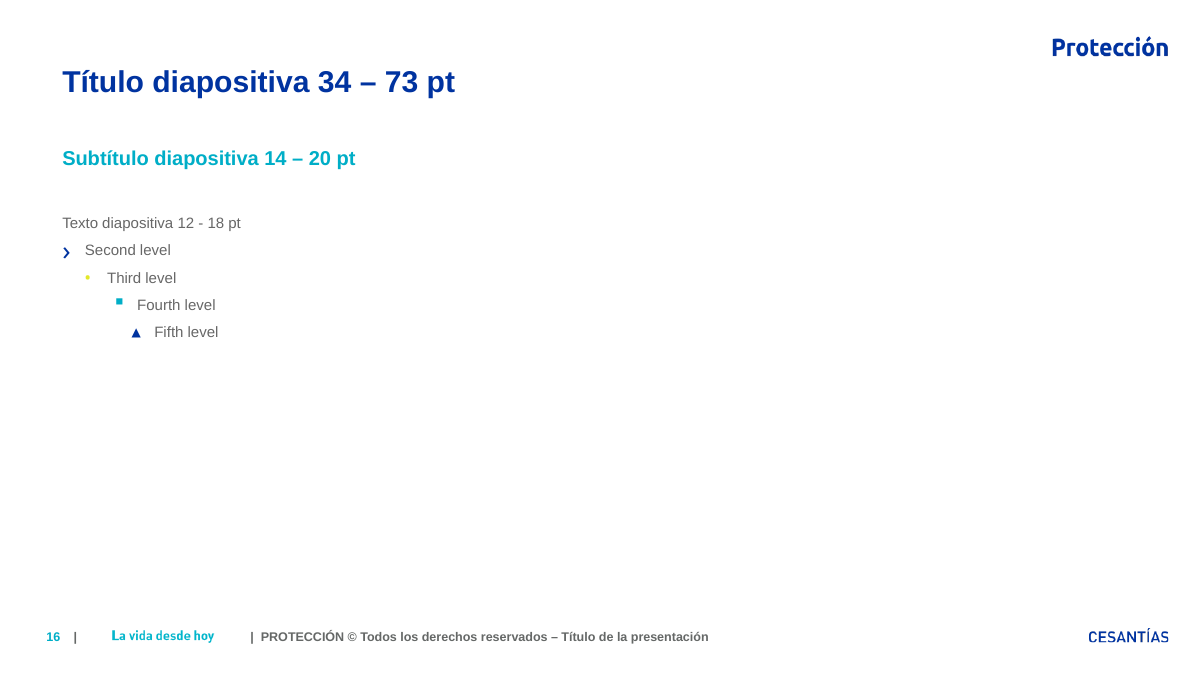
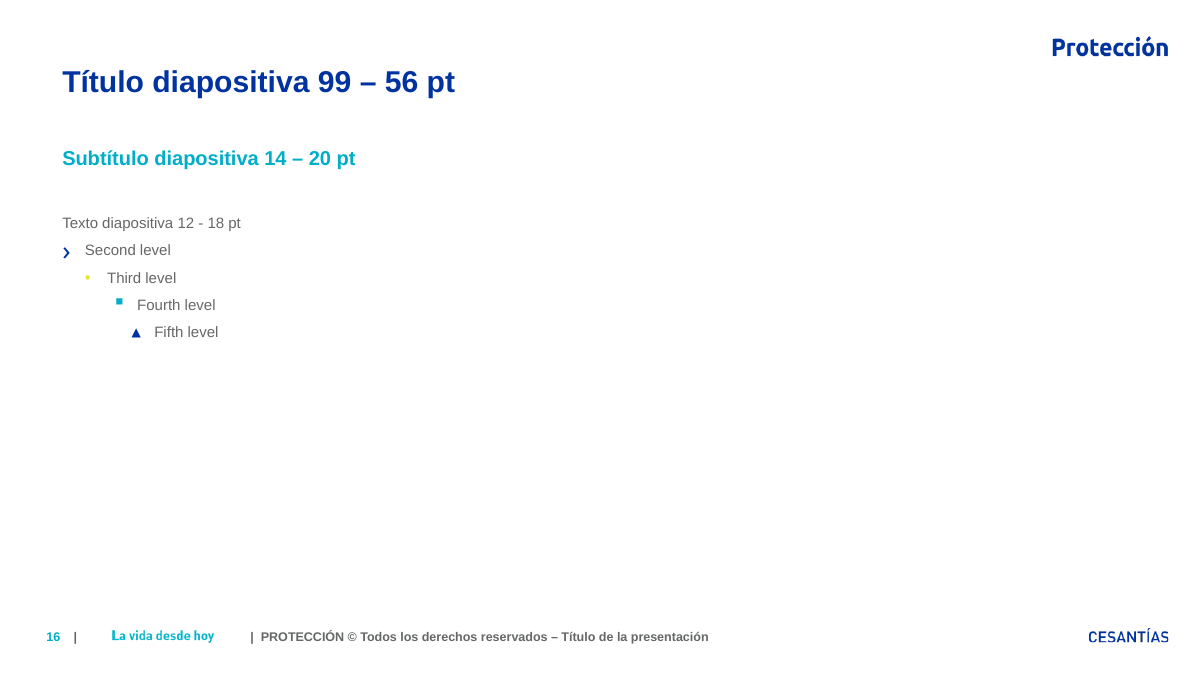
34: 34 -> 99 (335, 82)
73: 73 -> 56 (402, 82)
